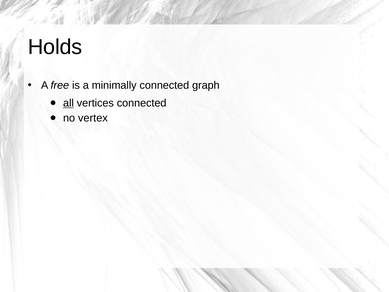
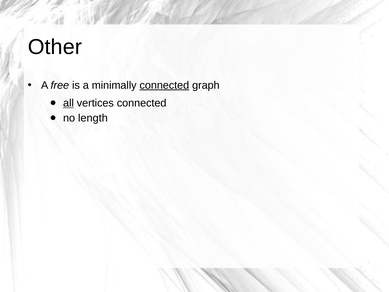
Holds: Holds -> Other (55, 47)
connected underline: none -> present (164, 85)
vertex: vertex -> length (93, 118)
